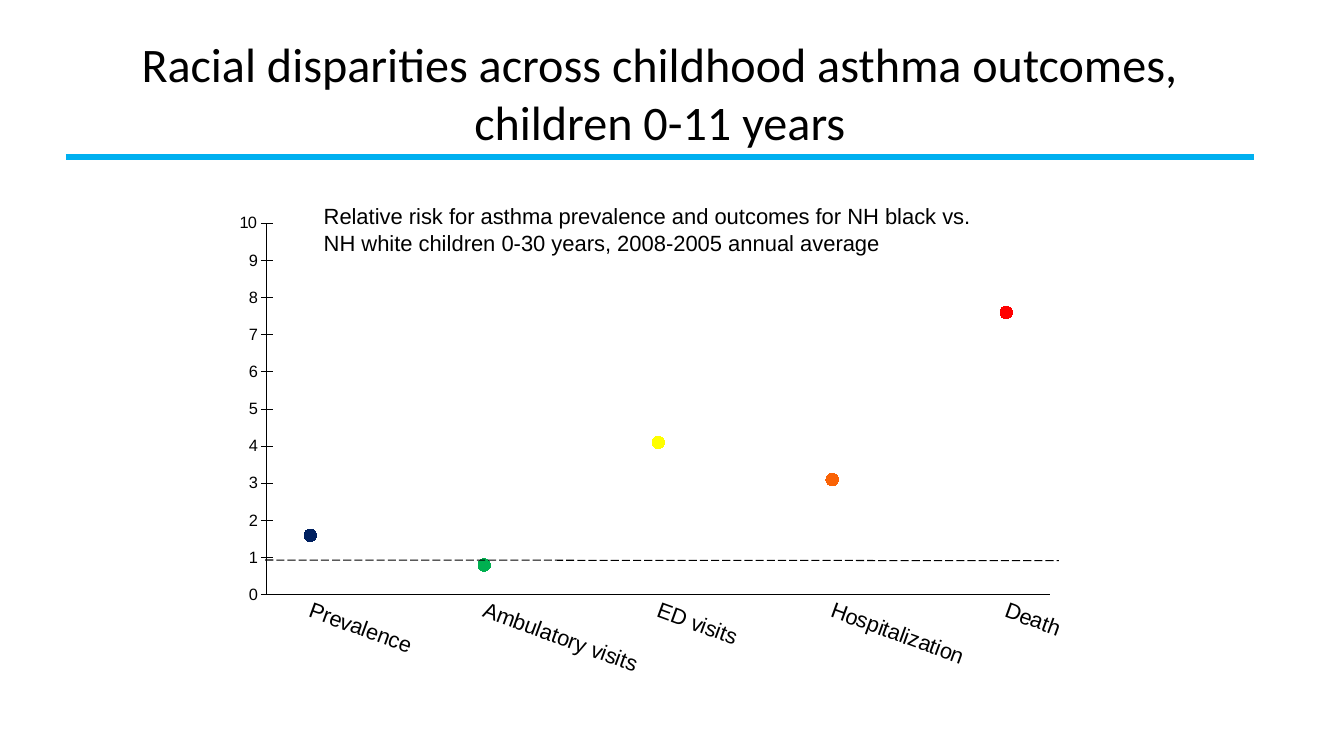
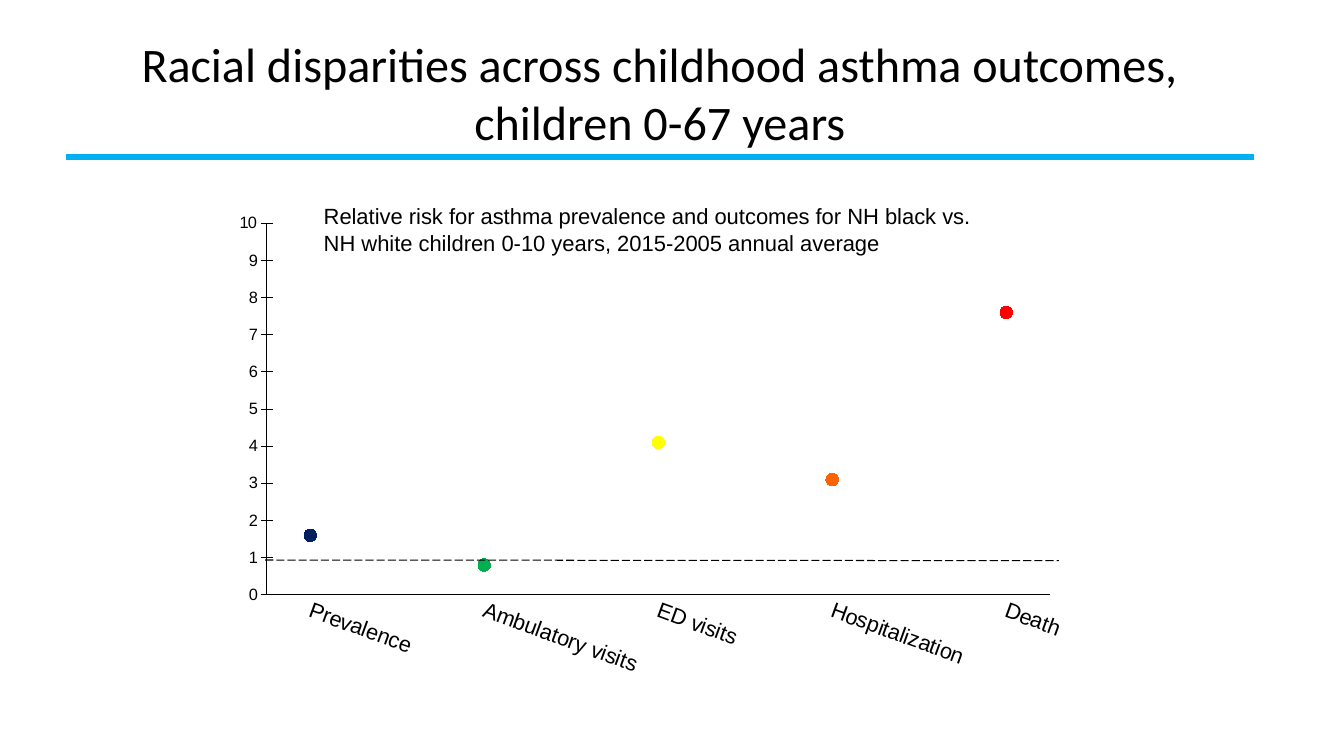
0-11: 0-11 -> 0-67 (687, 125)
0-30: 0-30 -> 0-10 (523, 244)
2008-2005: 2008-2005 -> 2015-2005 (670, 244)
